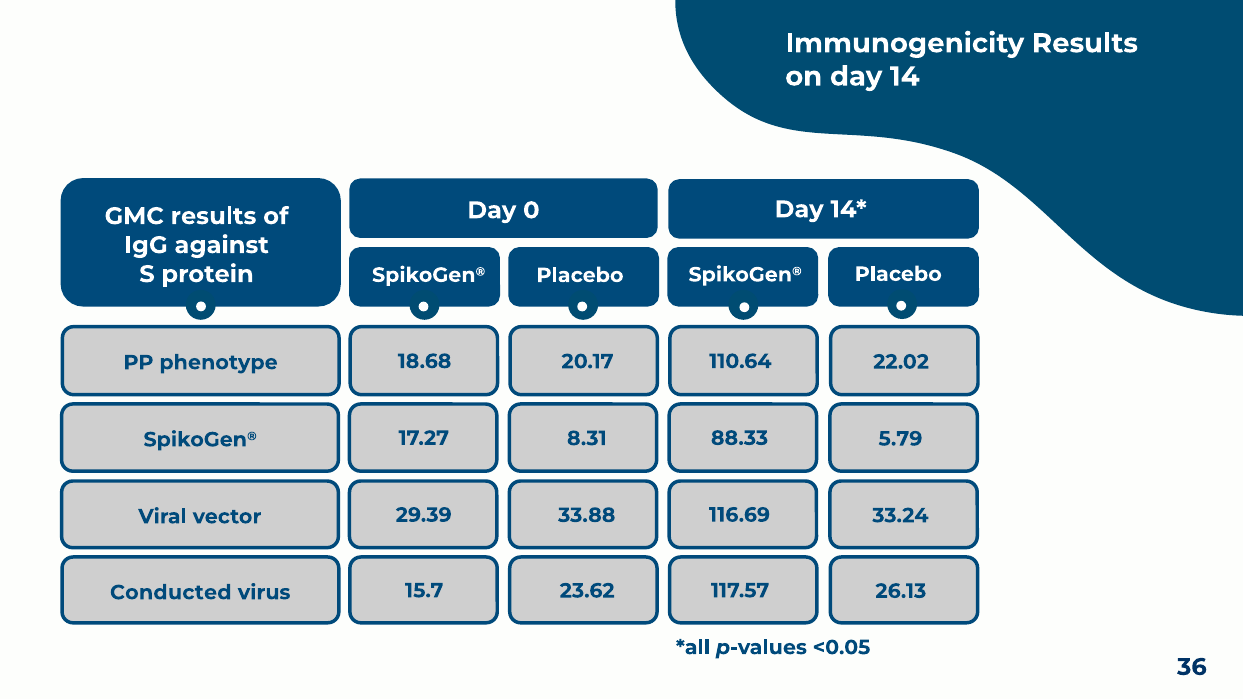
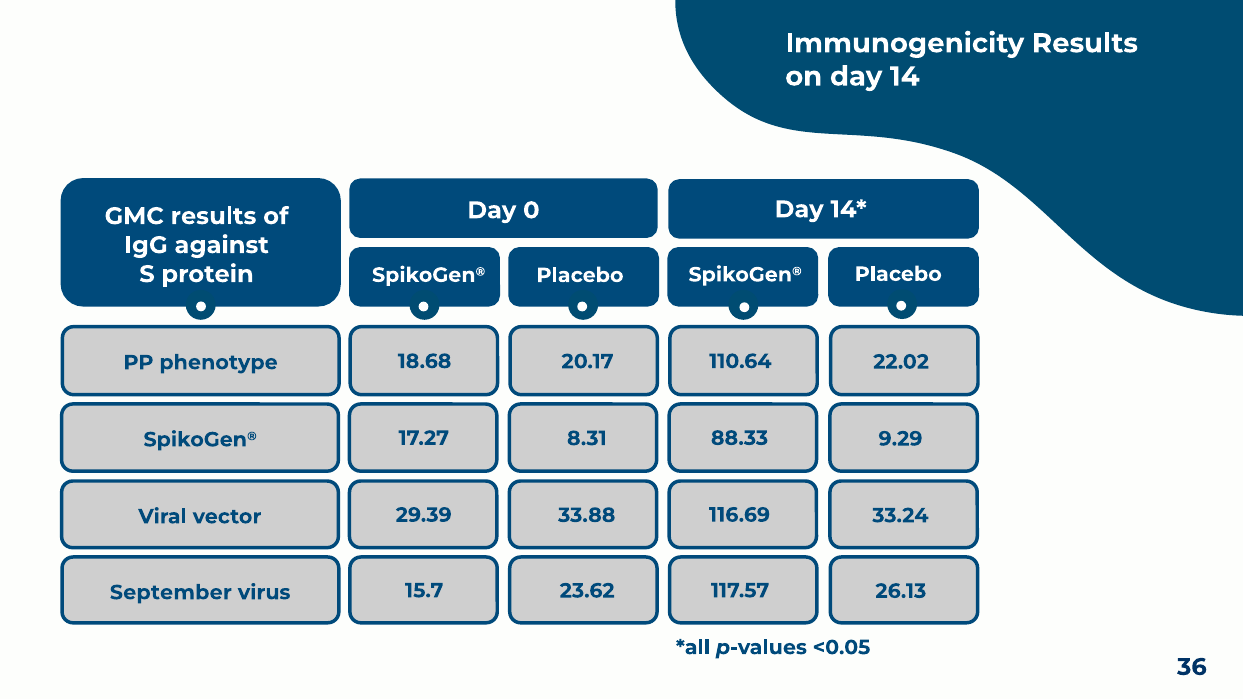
5.79: 5.79 -> 9.29 (901, 439)
Conducted: Conducted -> September (171, 593)
